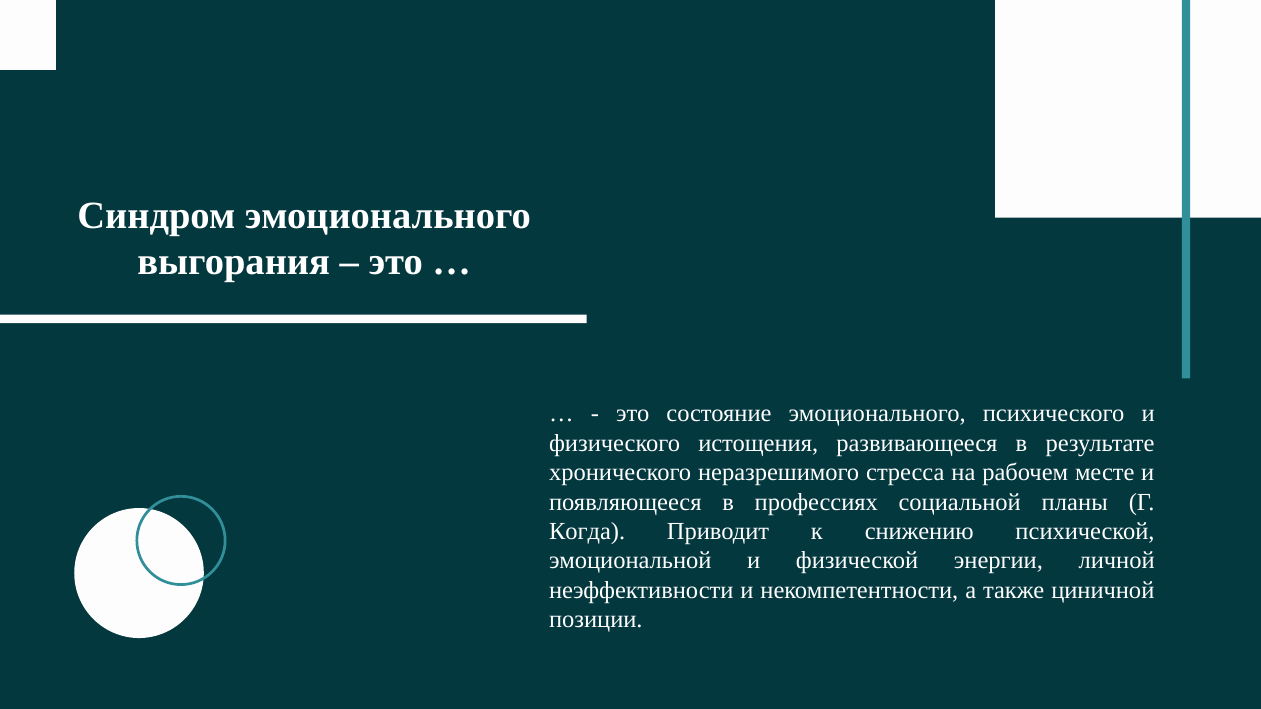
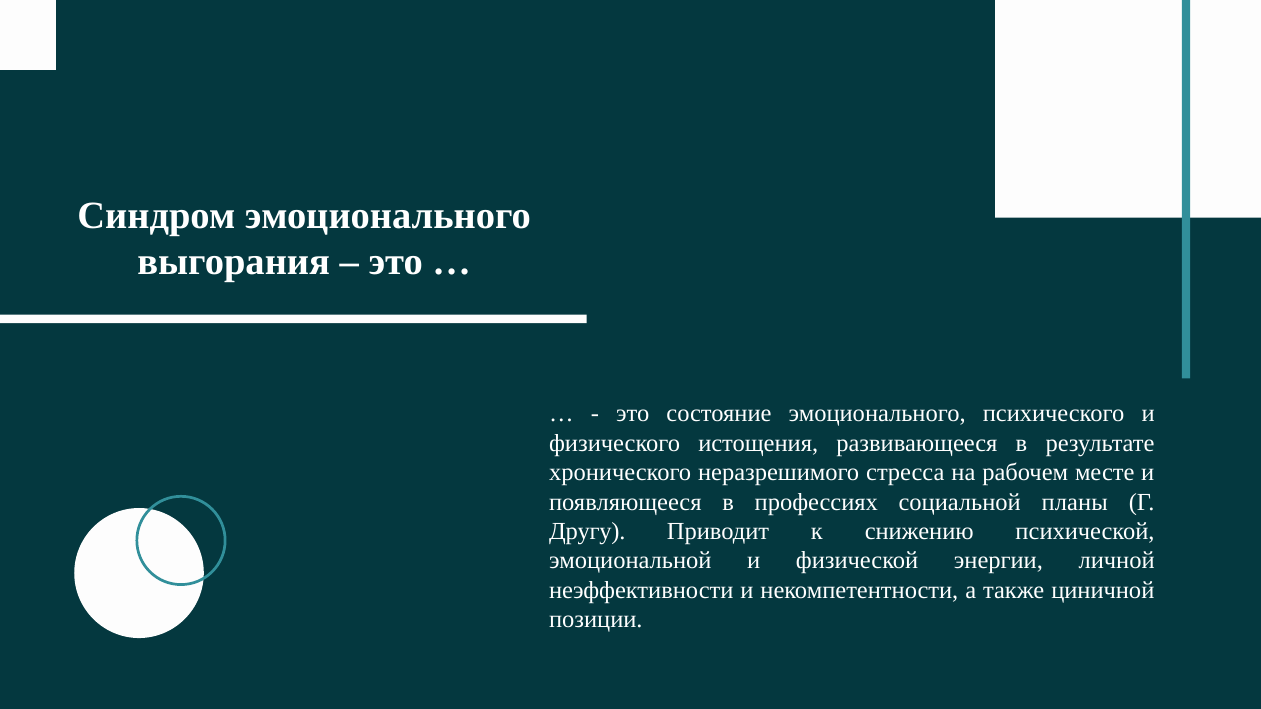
Когда: Когда -> Другу (587, 532)
